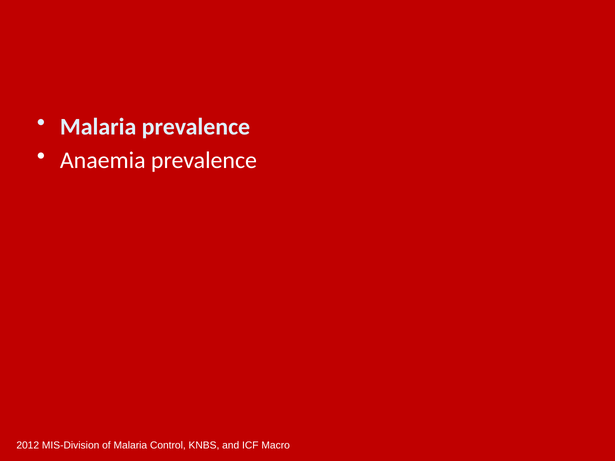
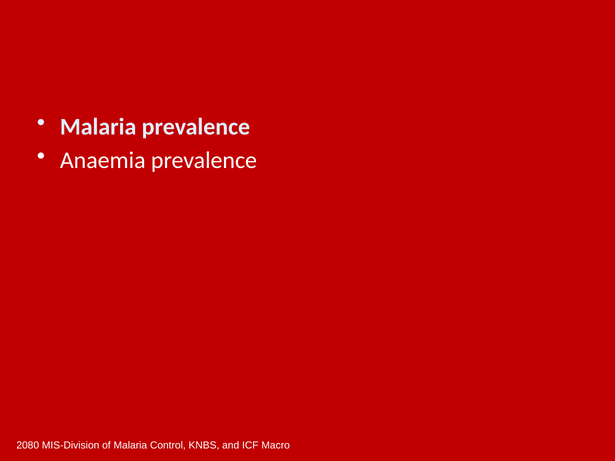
2012: 2012 -> 2080 (28, 446)
